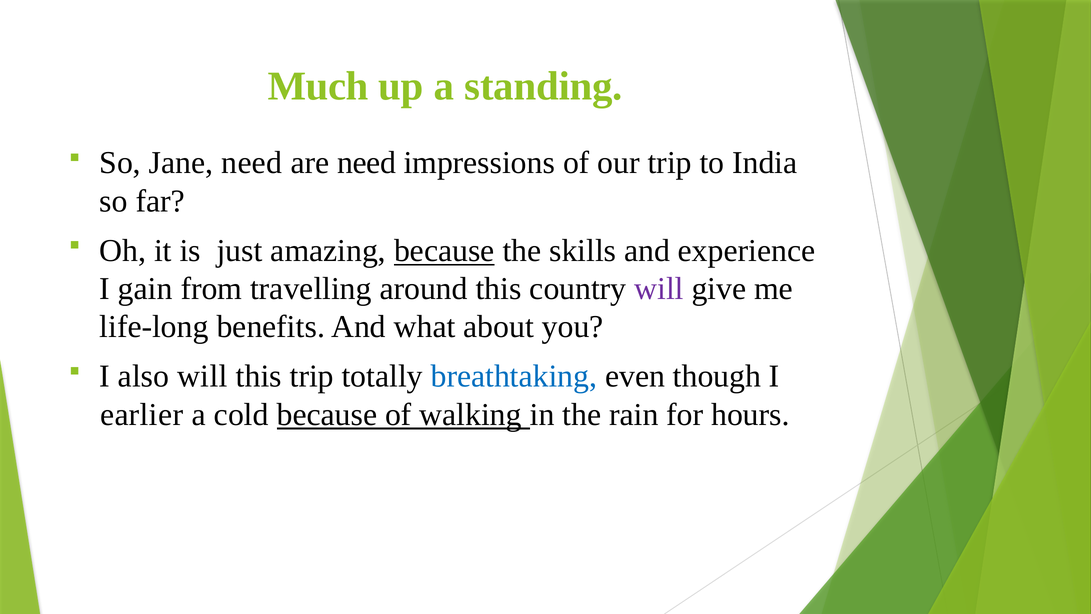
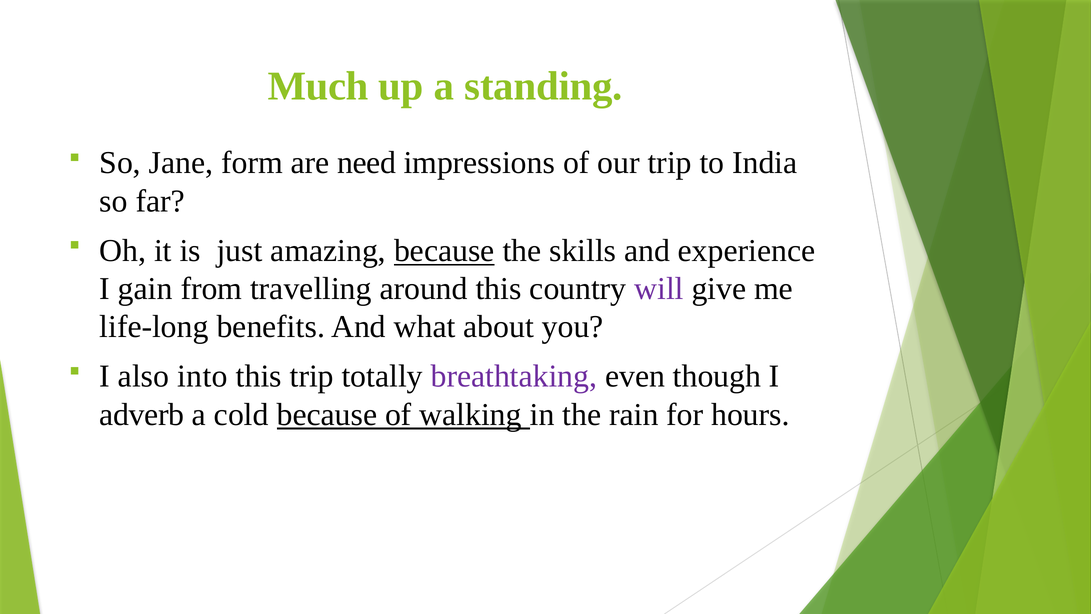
Jane need: need -> form (252, 163)
also will: will -> into (202, 376)
breathtaking colour: blue -> purple (514, 376)
earlier: earlier -> adverb (142, 414)
